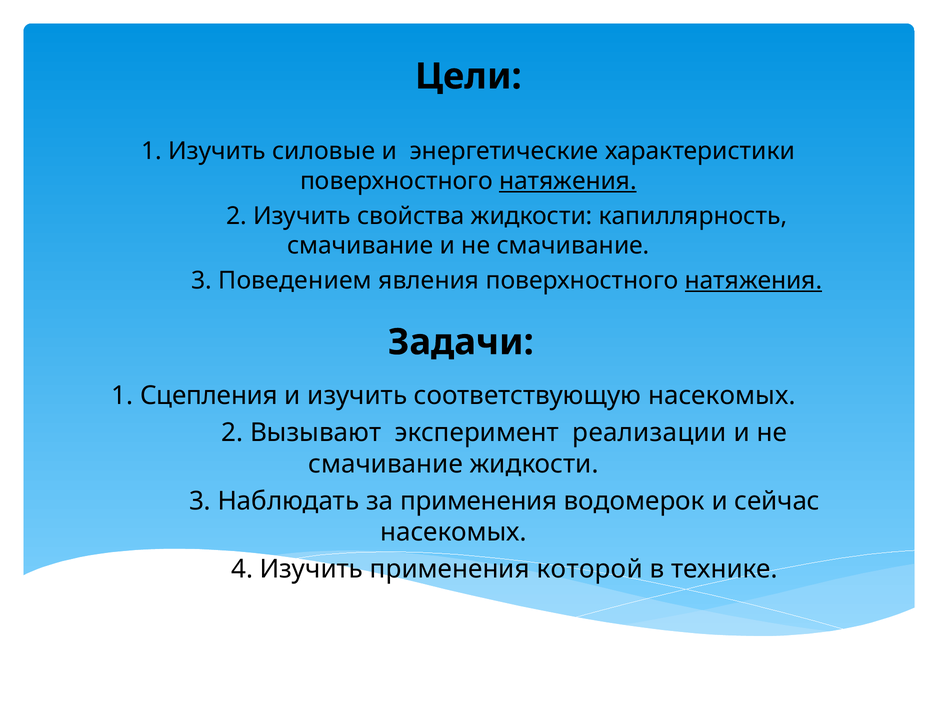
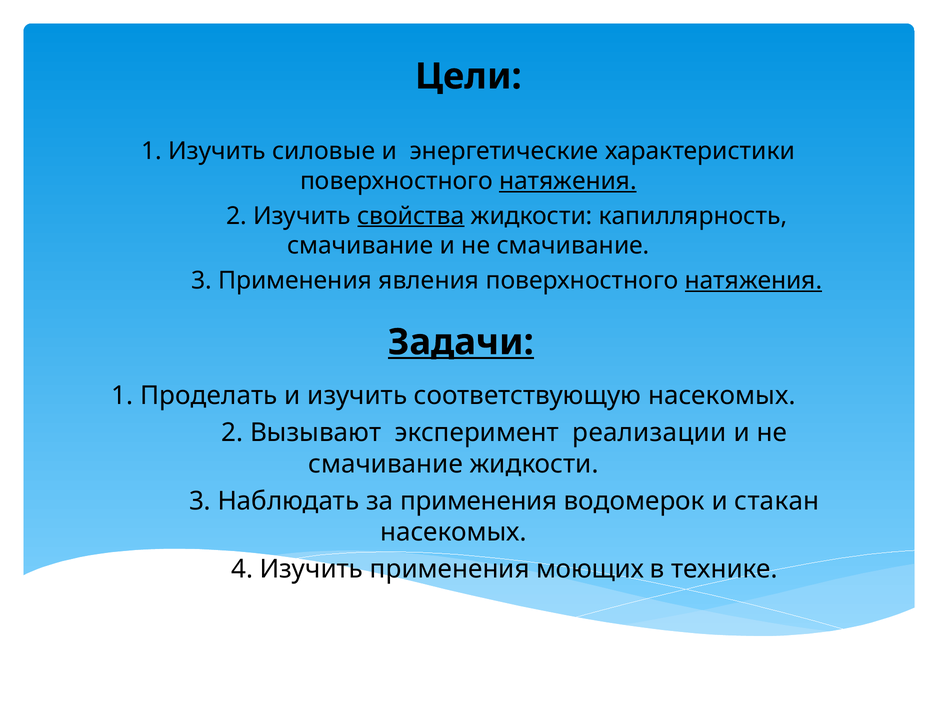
свойства underline: none -> present (411, 216)
3 Поведением: Поведением -> Применения (295, 280)
Задачи underline: none -> present (461, 342)
Сцепления: Сцепления -> Проделать (209, 396)
сейчас: сейчас -> стакан (777, 501)
которой: которой -> моющих (590, 569)
